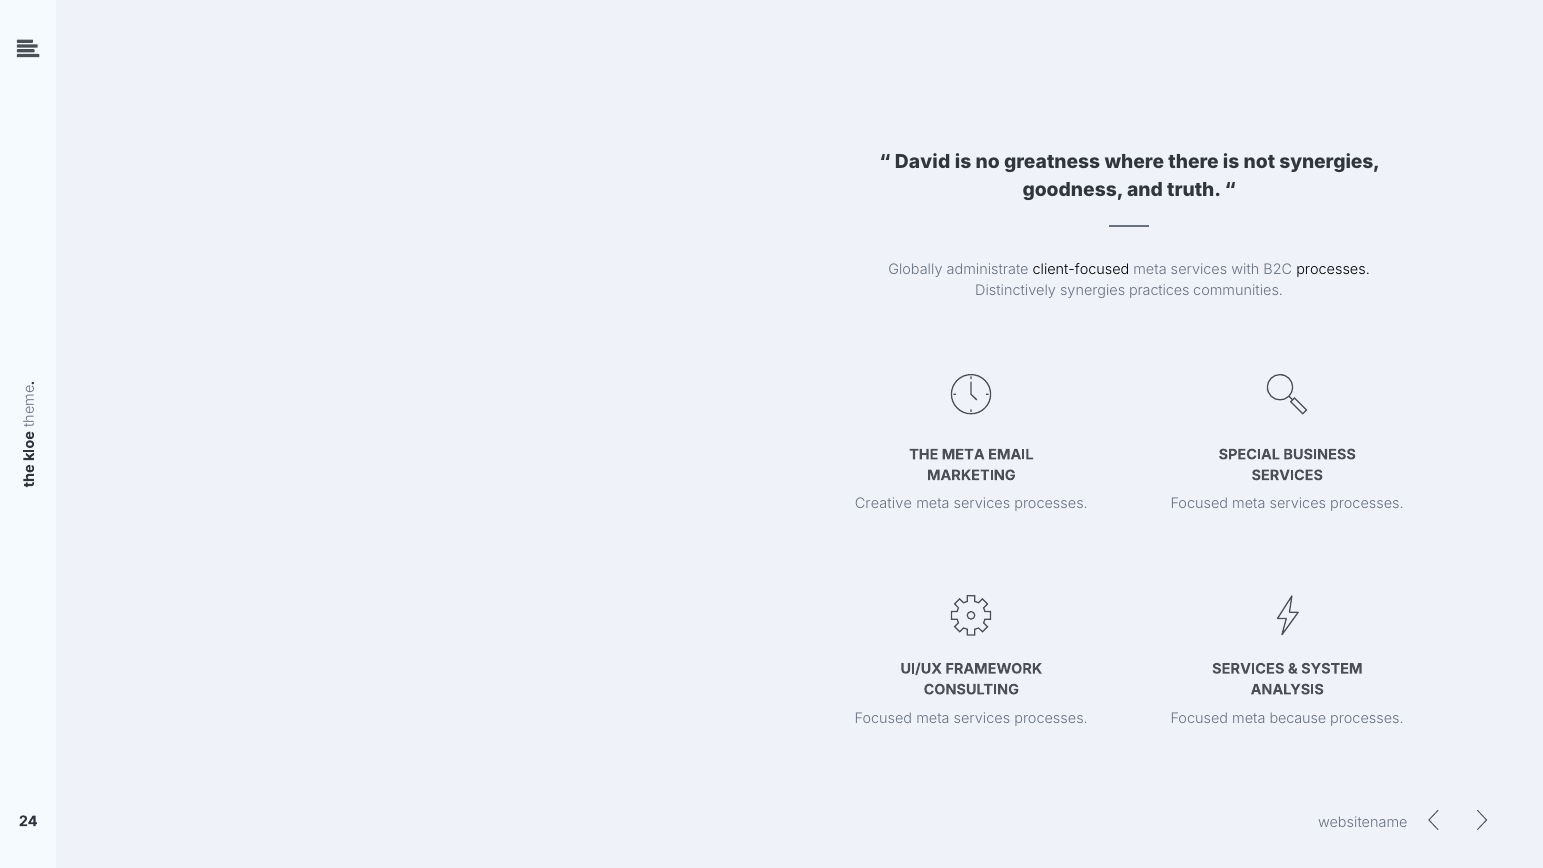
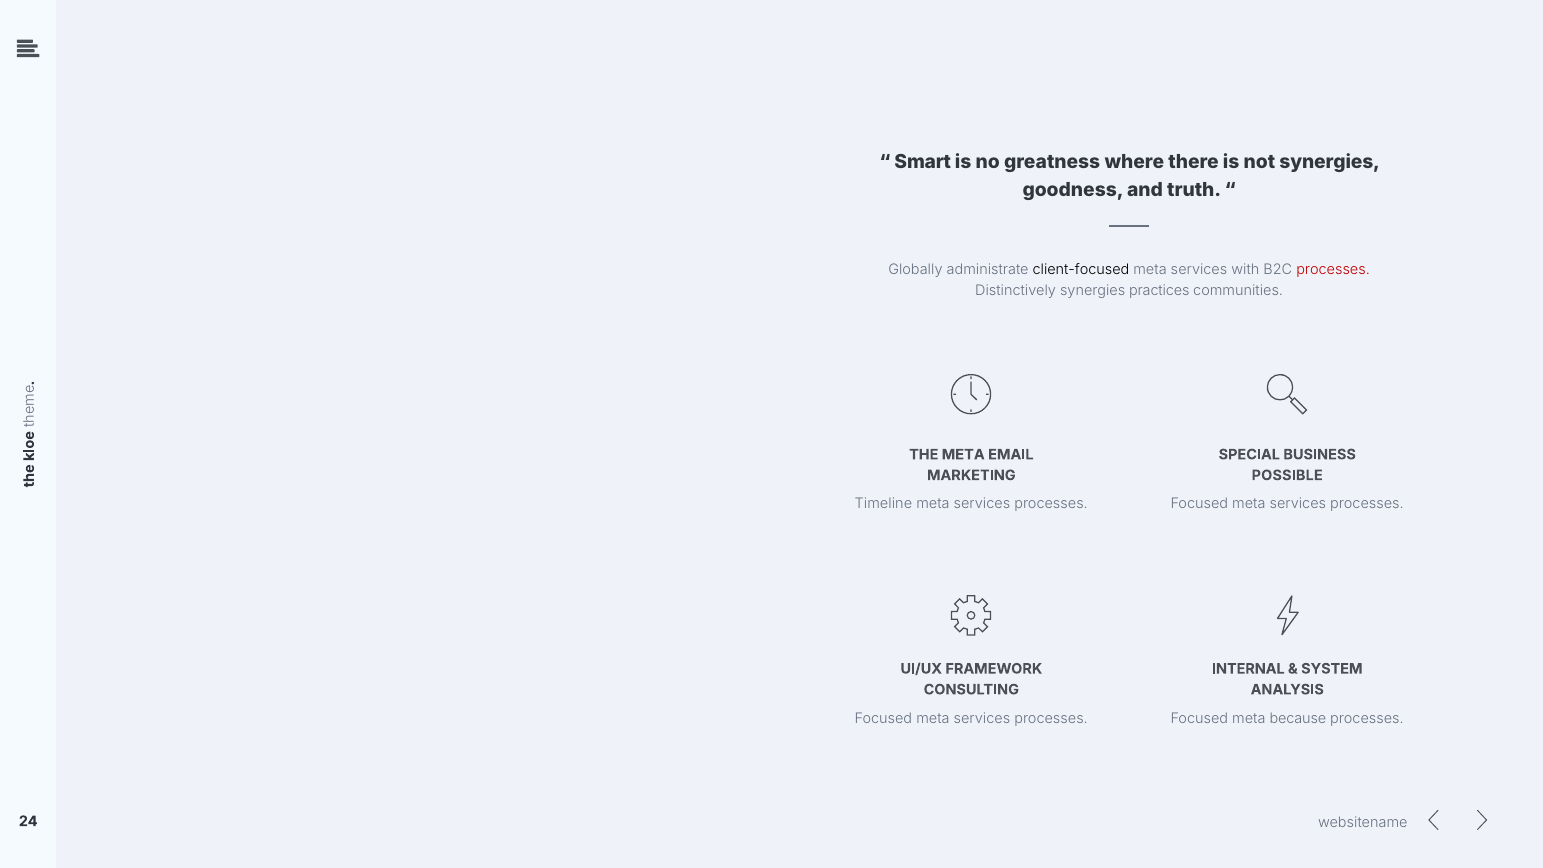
David: David -> Smart (923, 162)
processes colour: black -> red (1333, 270)
SERVICES: SERVICES -> POSSIBLE (1287, 475)
Creative: Creative -> Timeline (883, 504)
SERVICES: SERVICES -> INTERNAL (1248, 669)
